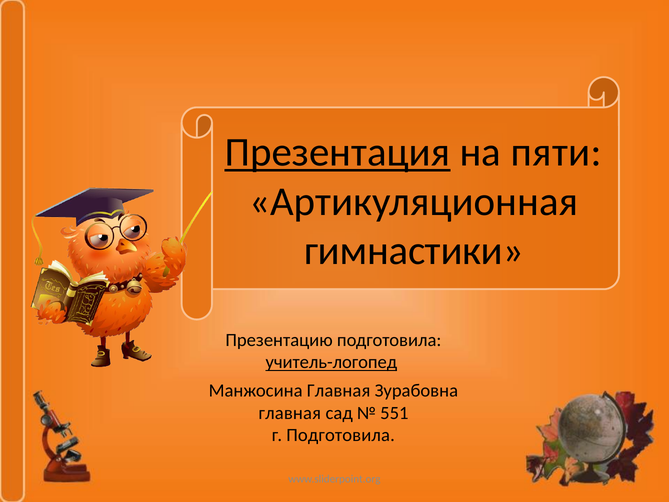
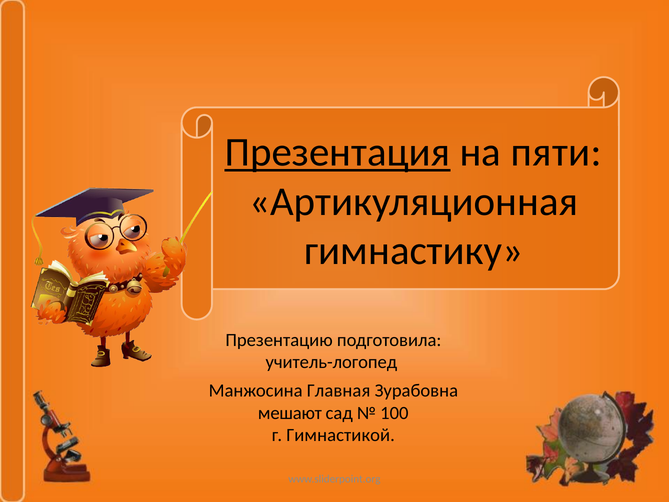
гимнастики: гимнастики -> гимнастику (414, 251)
учитель-логопед underline: present -> none (331, 362)
главная: главная -> мешают (290, 413)
551: 551 -> 100 (394, 413)
г Подготовила: Подготовила -> Гимнастикой (341, 435)
